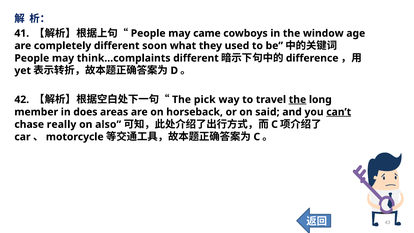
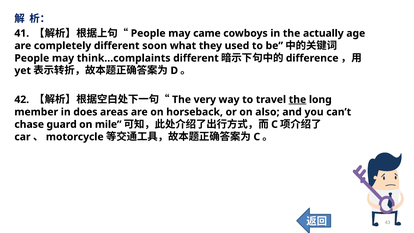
window: window -> actually (323, 33)
pick: pick -> very (205, 100)
said: said -> also (267, 112)
can’t underline: present -> none (339, 112)
really: really -> guard (62, 124)
also: also -> mile (108, 124)
